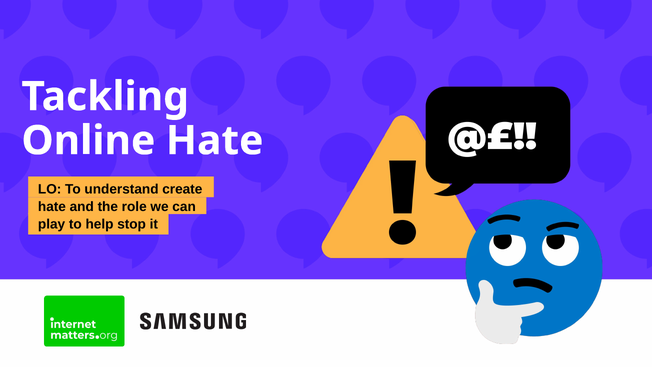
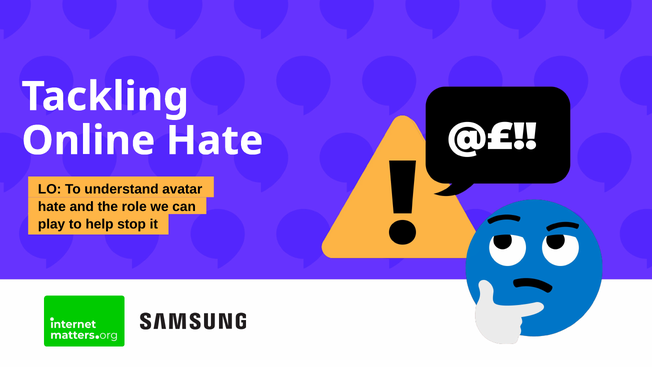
create: create -> avatar (182, 189)
